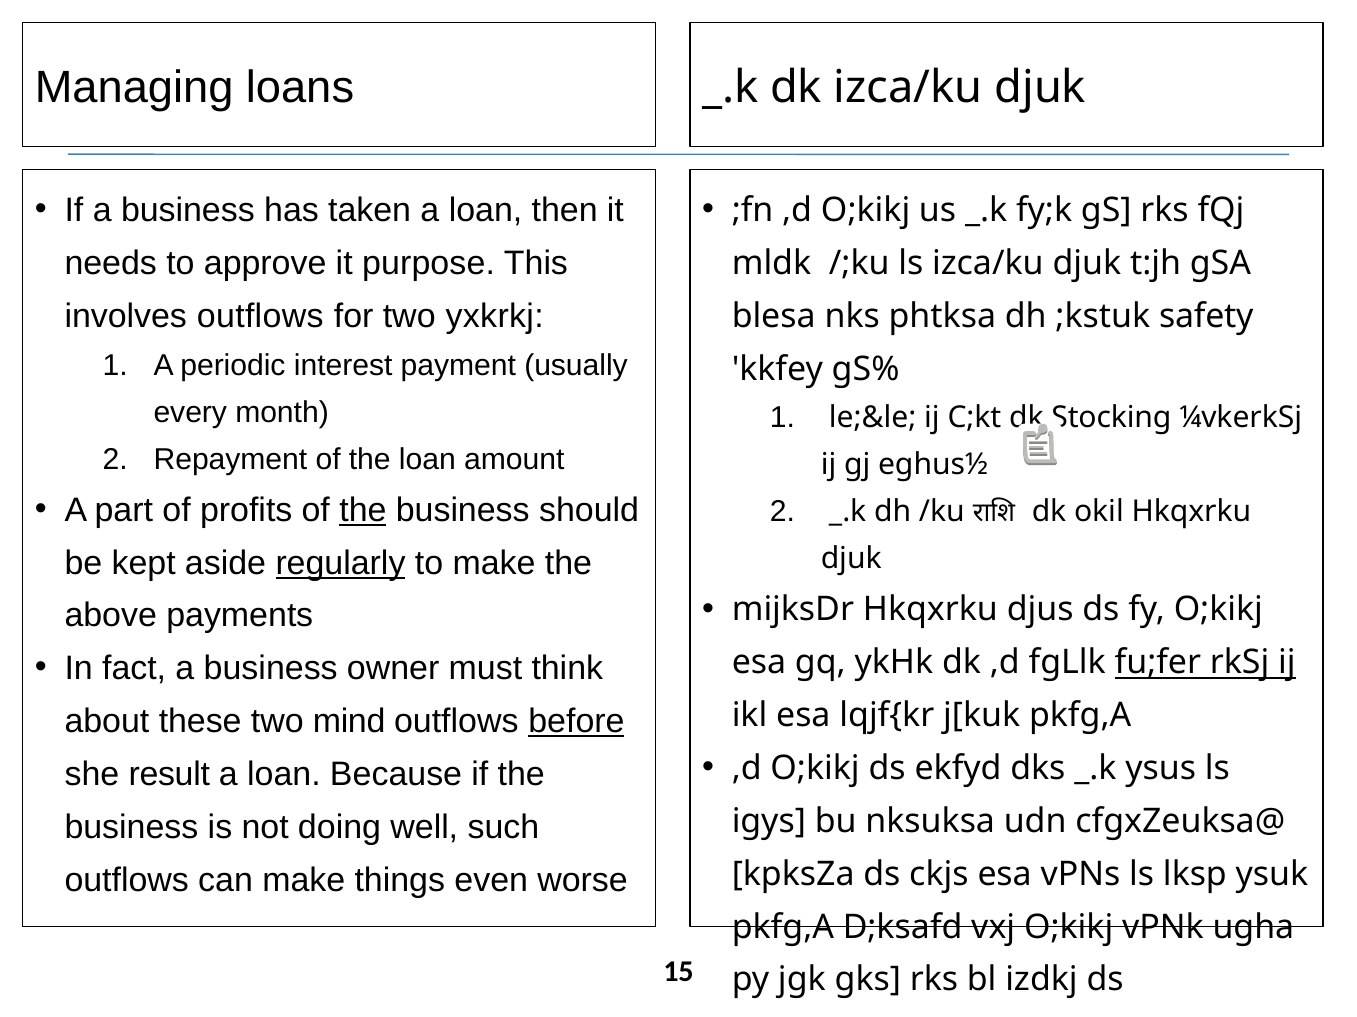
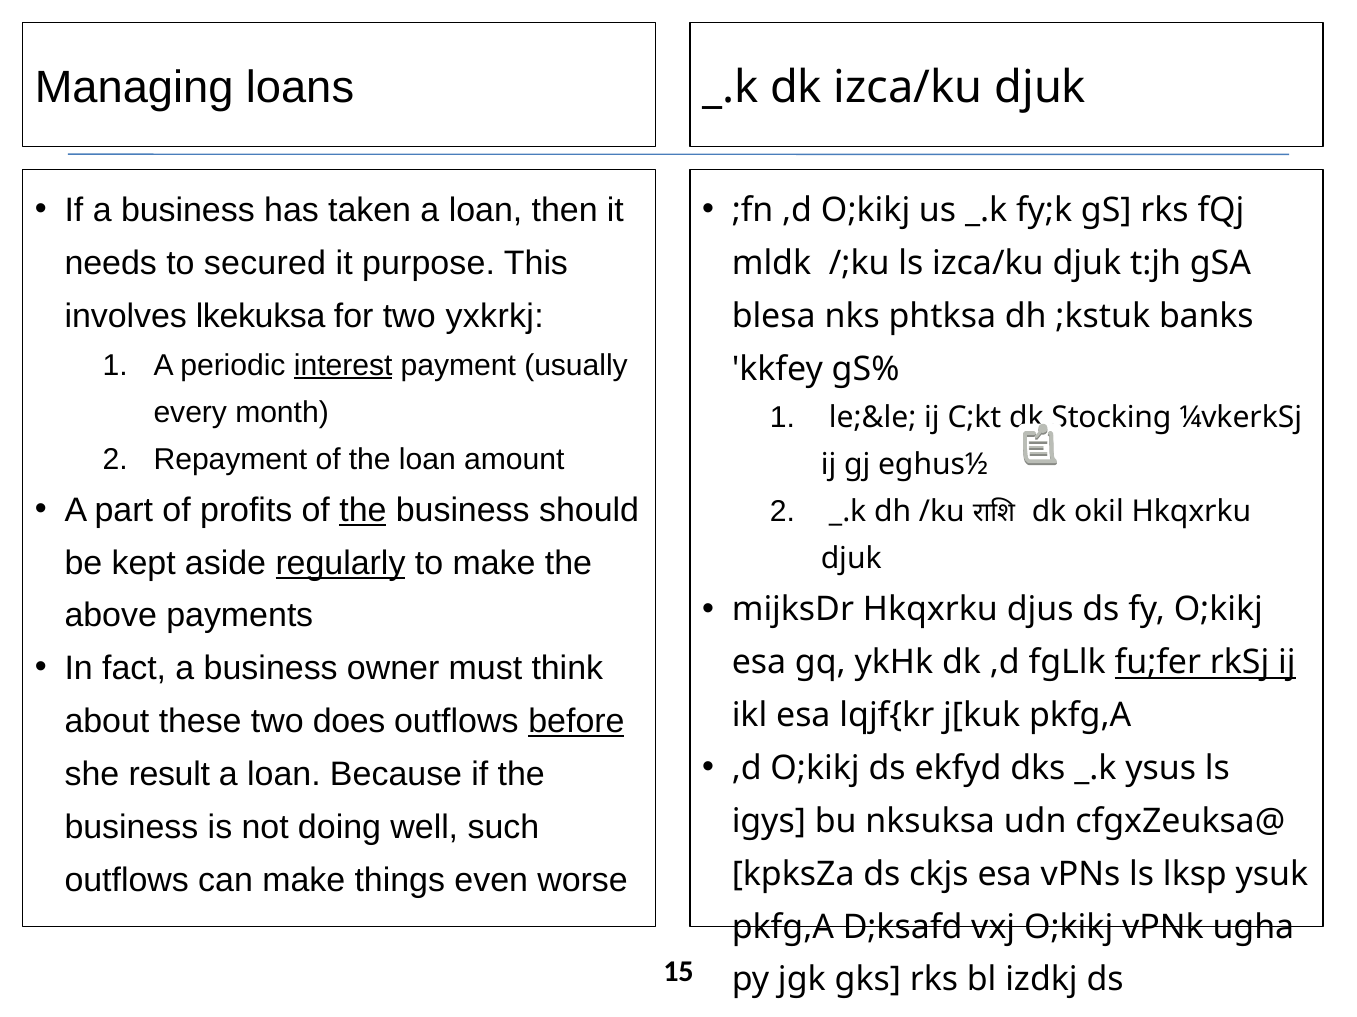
approve: approve -> secured (265, 264)
involves outflows: outflows -> lkekuksa (261, 316)
safety: safety -> banks (1206, 316)
interest underline: none -> present (343, 365)
mind: mind -> does (349, 722)
